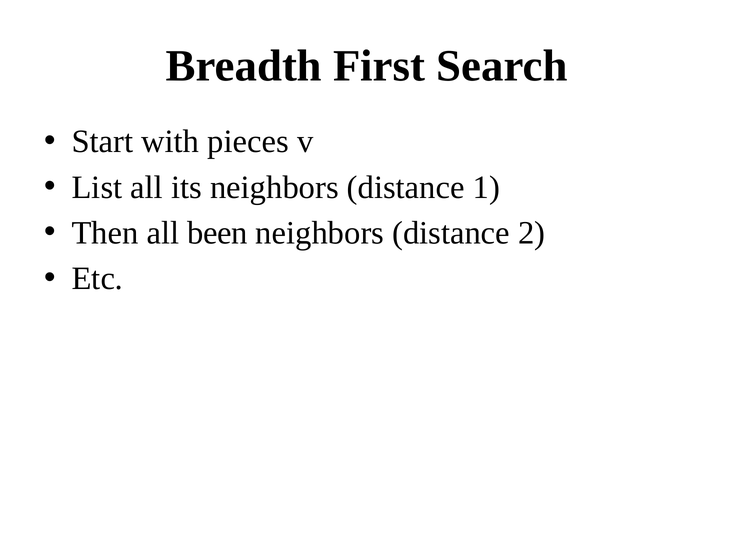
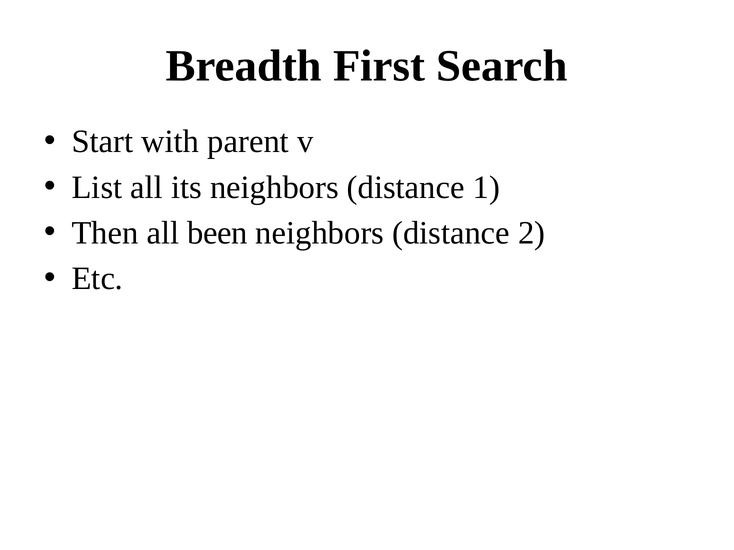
pieces: pieces -> parent (248, 142)
